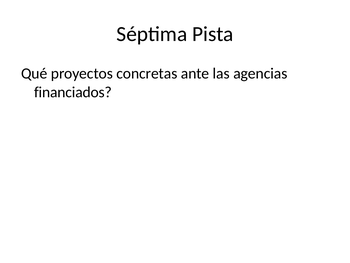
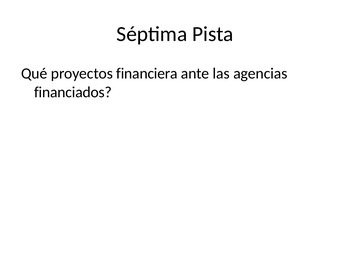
concretas: concretas -> financiera (147, 73)
